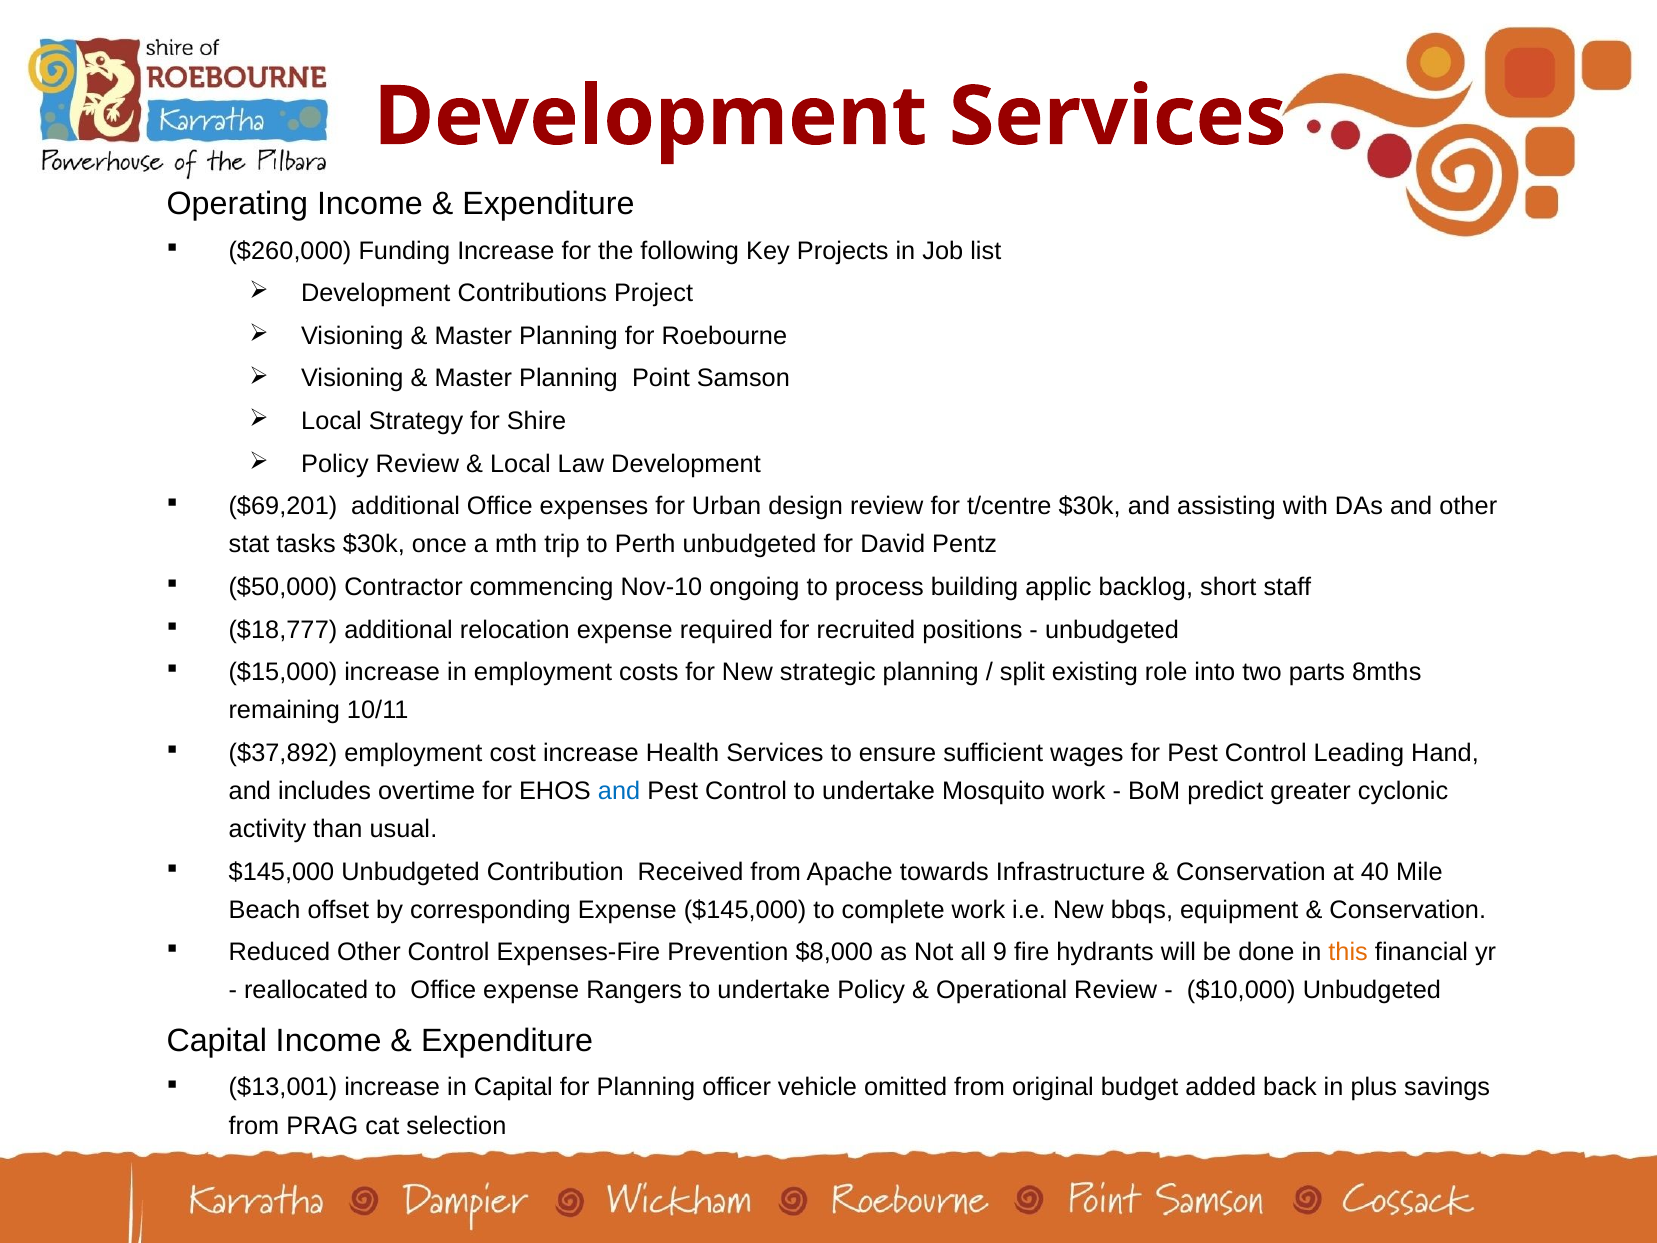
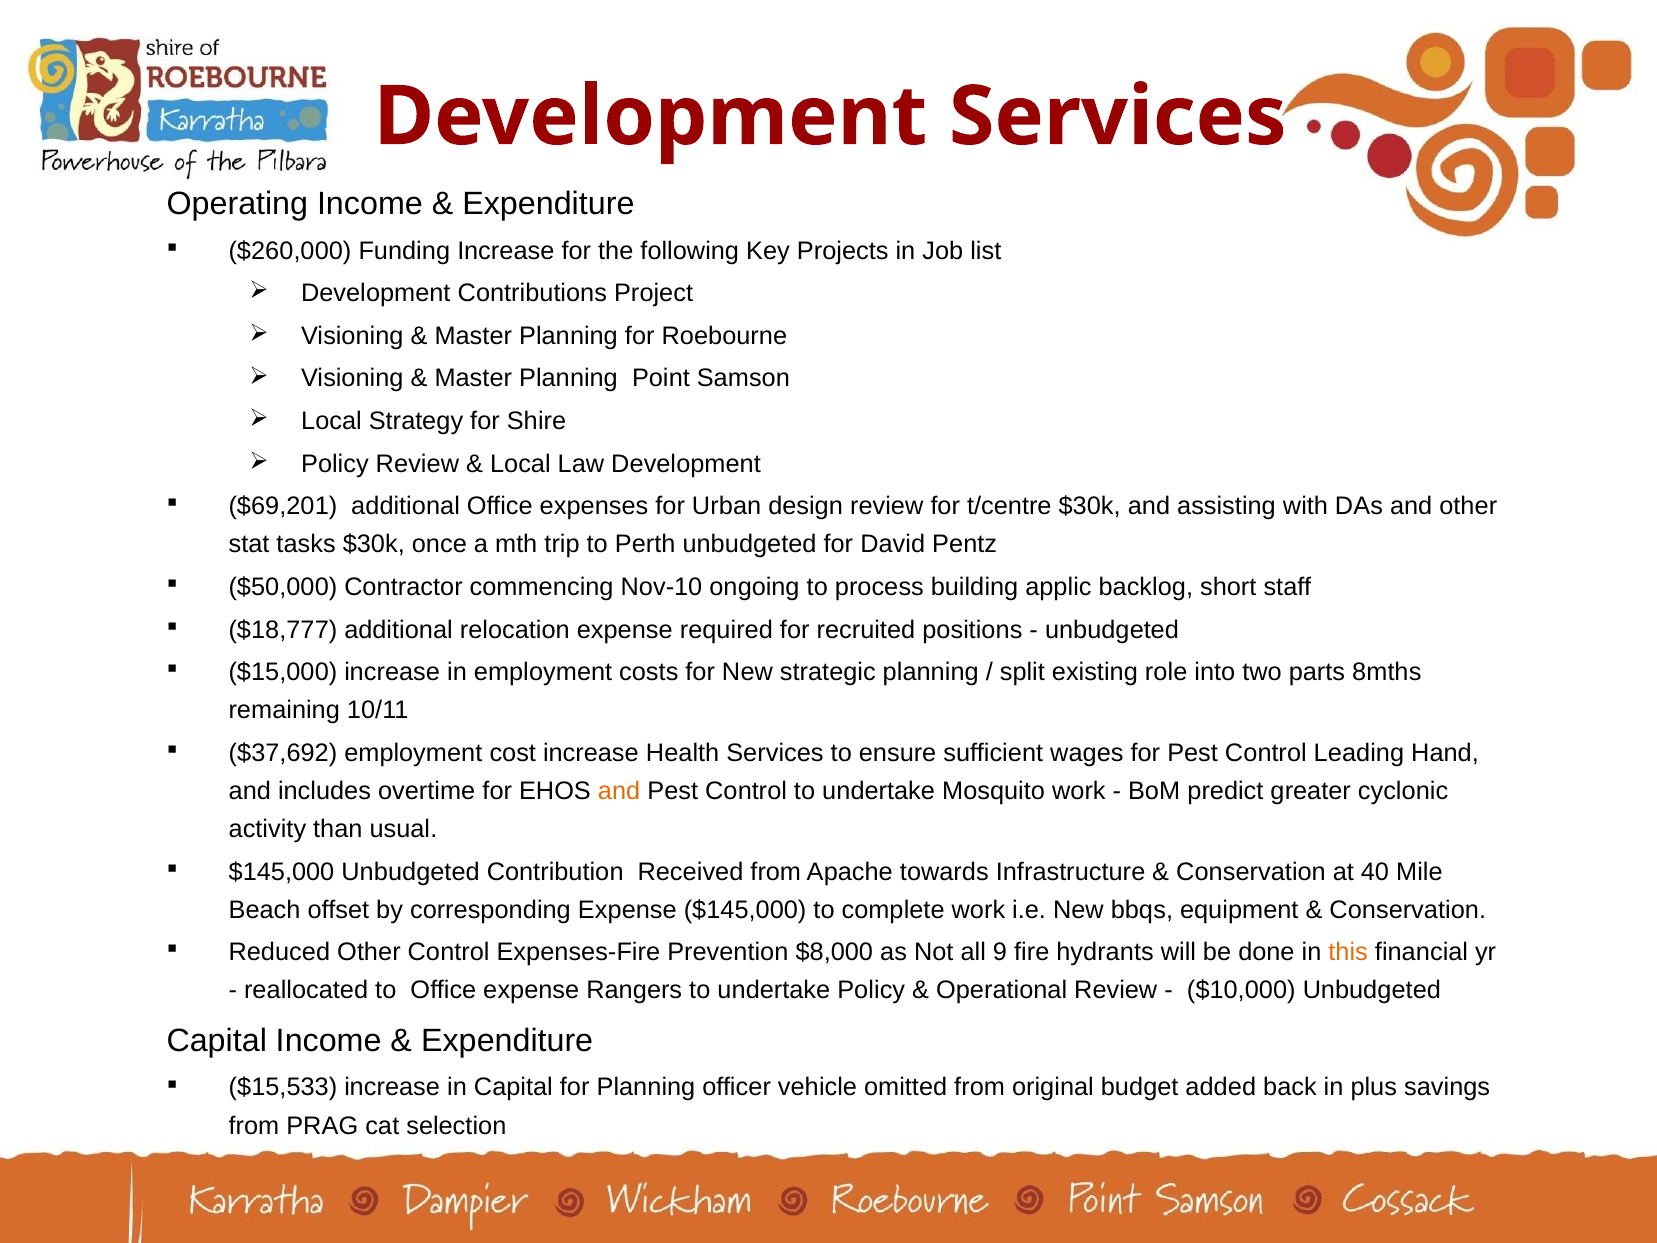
$37,892: $37,892 -> $37,692 (283, 753)
and colour: blue -> orange (619, 791)
$13,001: $13,001 -> $15,533 (283, 1087)
